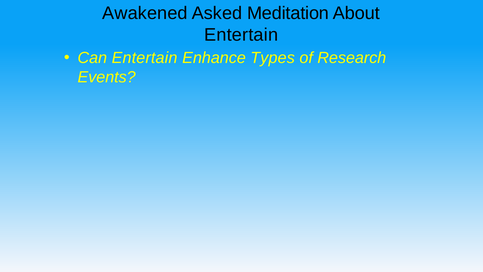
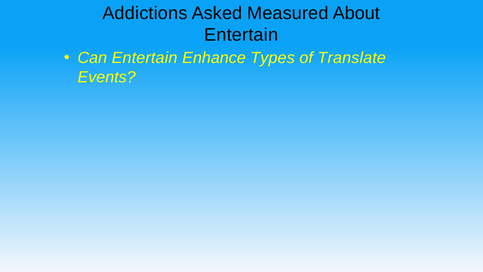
Awakened: Awakened -> Addictions (145, 13)
Meditation: Meditation -> Measured (288, 13)
Research: Research -> Translate (352, 58)
